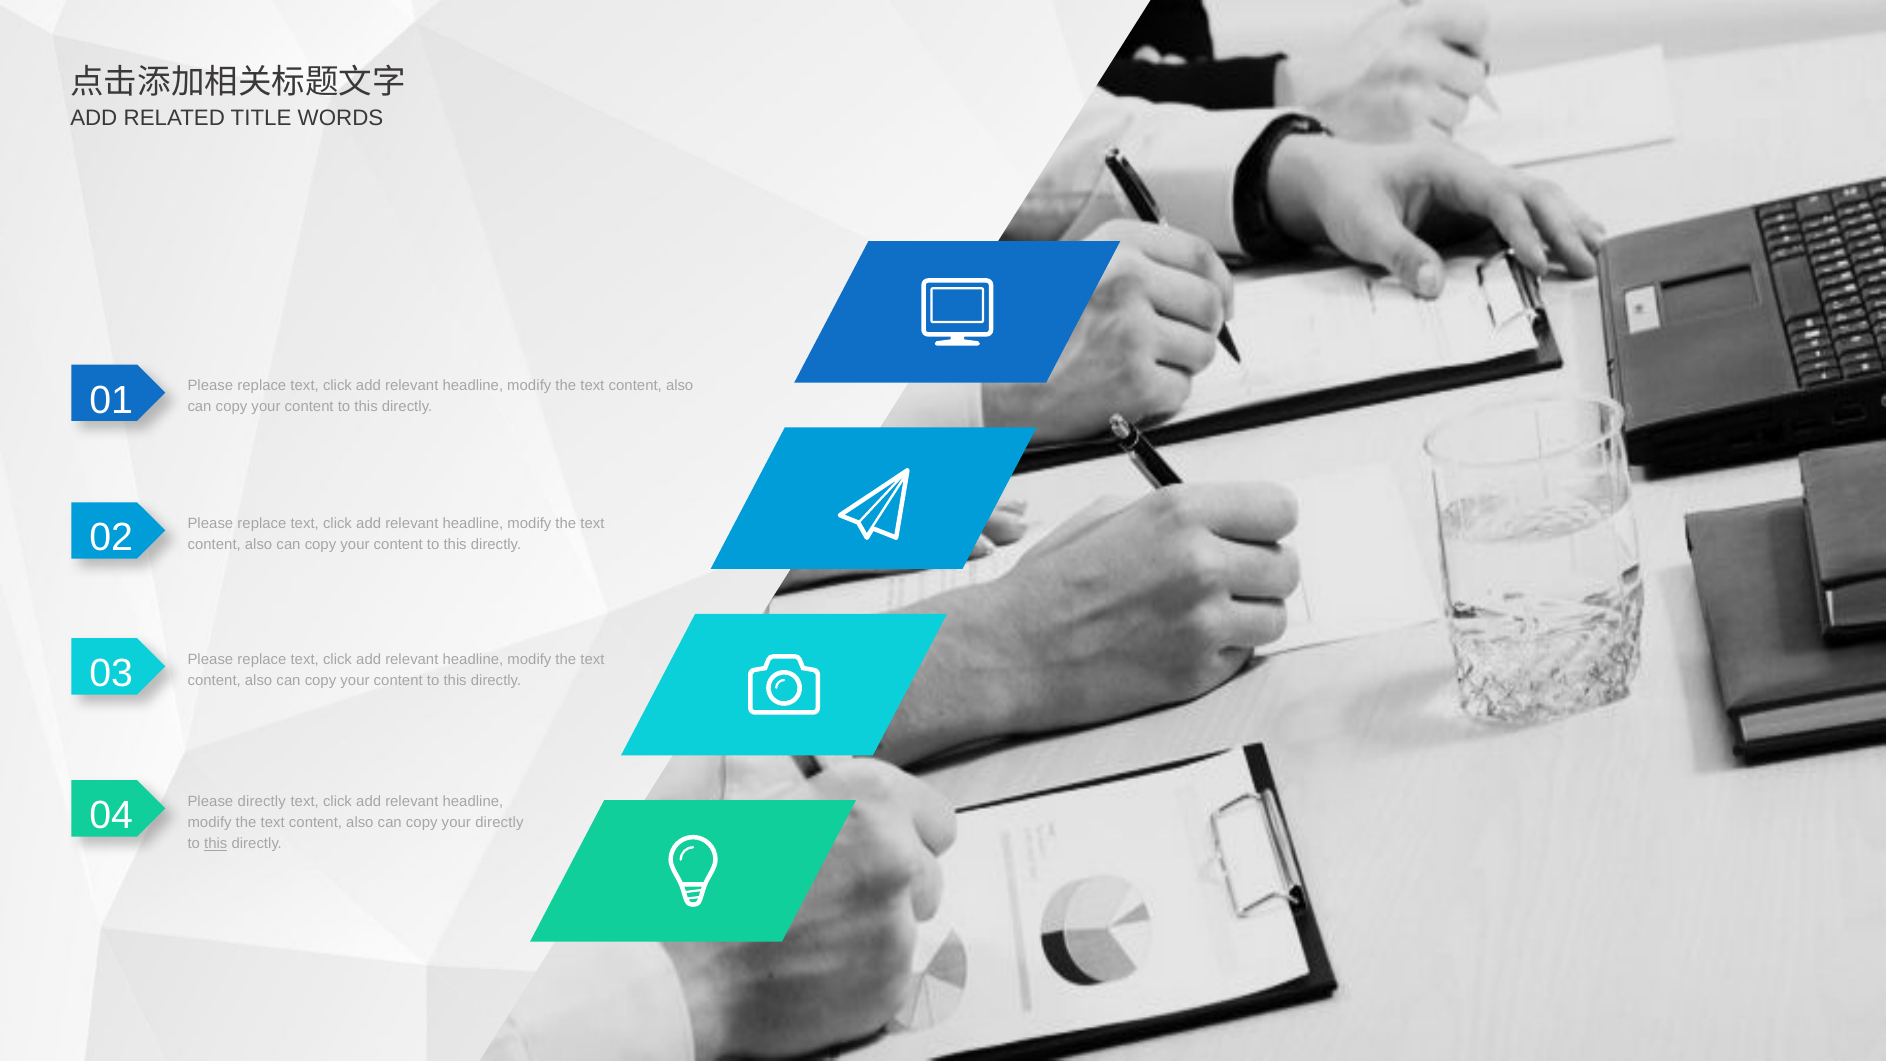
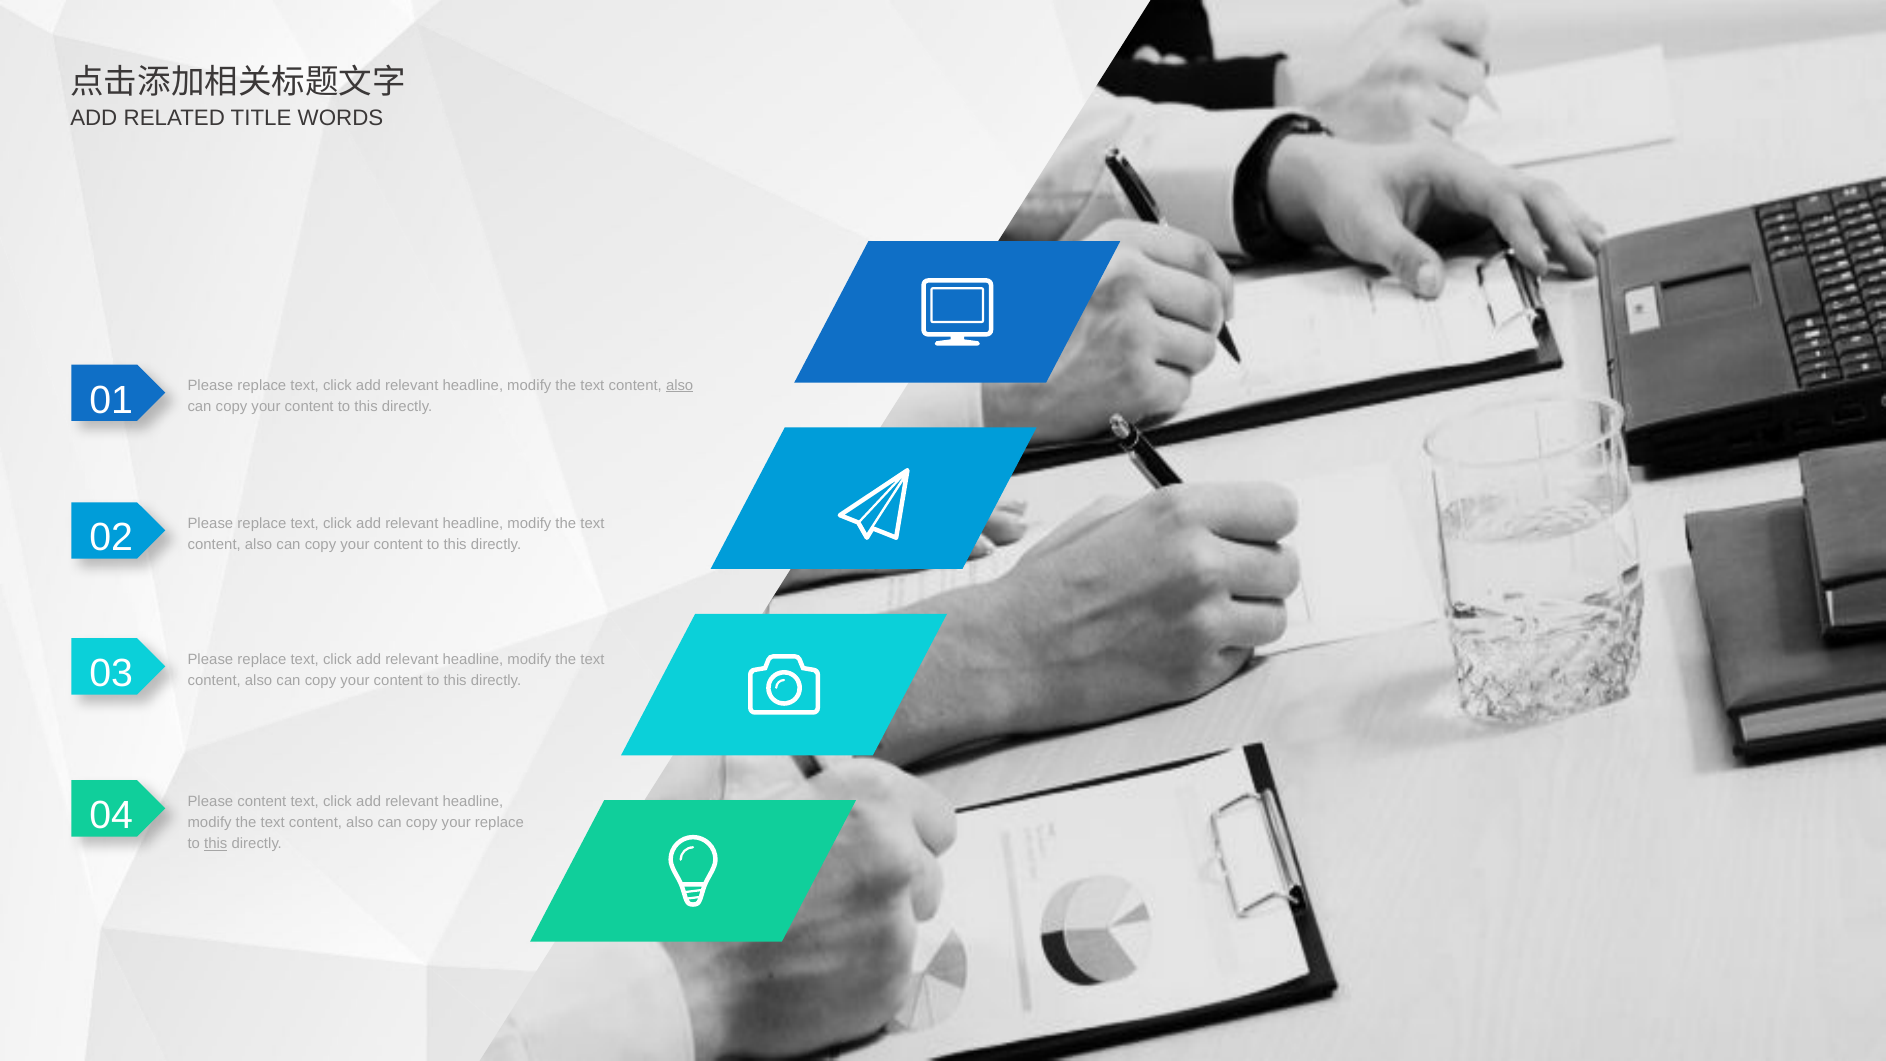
also underline: none -> present (680, 385)
Please directly: directly -> content (262, 801)
your directly: directly -> replace (499, 822)
